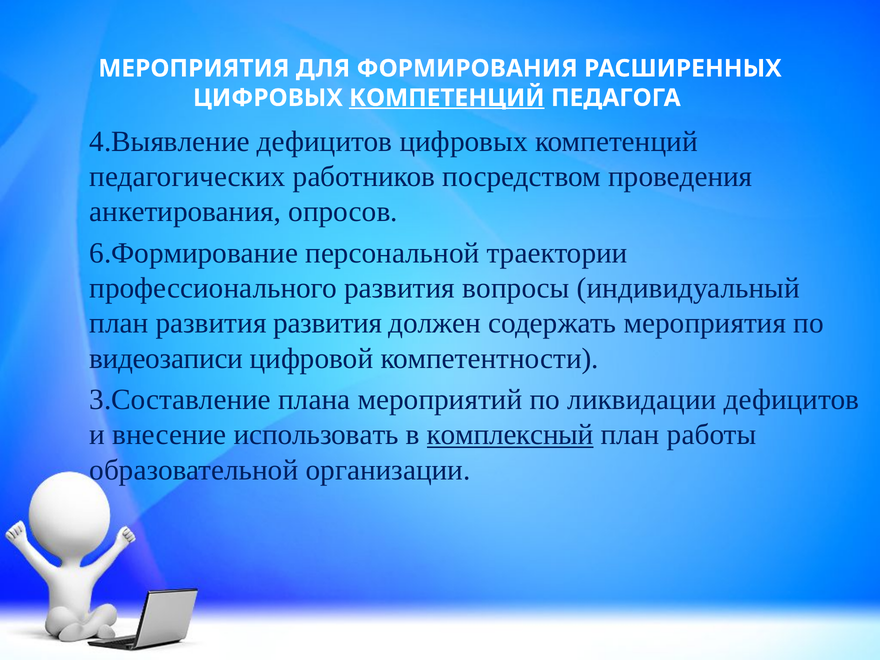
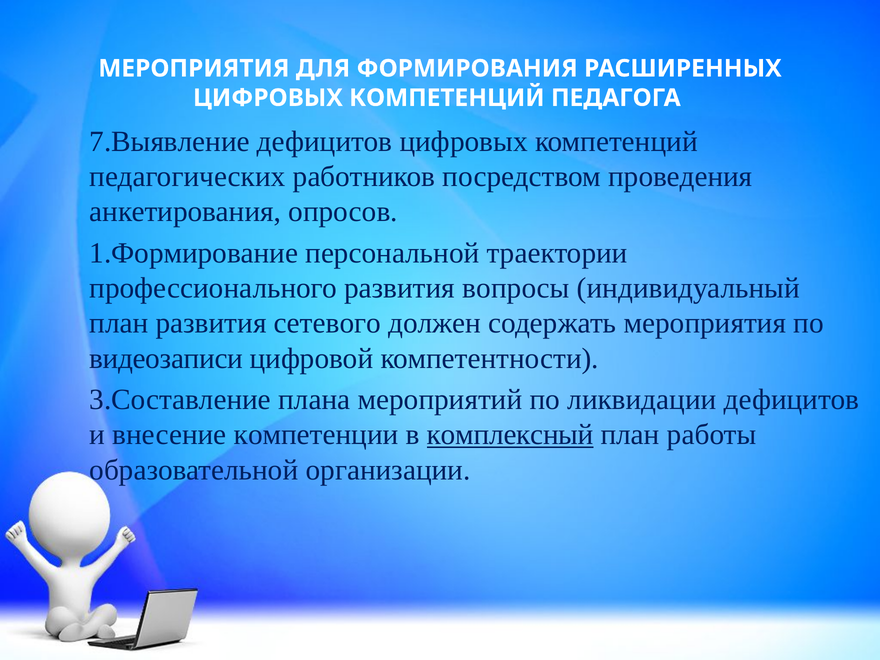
КОМПЕТЕНЦИЙ underline: present -> none (447, 98)
4.Выявление: 4.Выявление -> 7.Выявление (170, 141)
6.Формирование: 6.Формирование -> 1.Формирование (194, 253)
развития развития: развития -> сетевого (327, 323)
использовать: использовать -> компетенции (316, 435)
